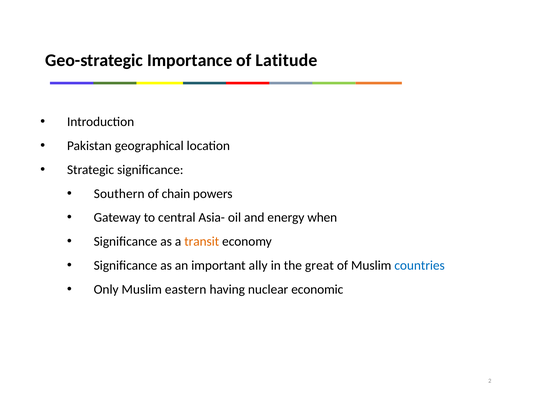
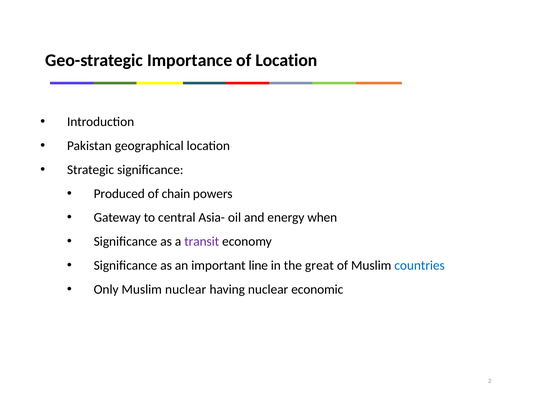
of Latitude: Latitude -> Location (287, 60)
Southern: Southern -> Produced (119, 194)
transit colour: orange -> purple (202, 242)
ally: ally -> line (258, 266)
Muslim eastern: eastern -> nuclear (186, 290)
